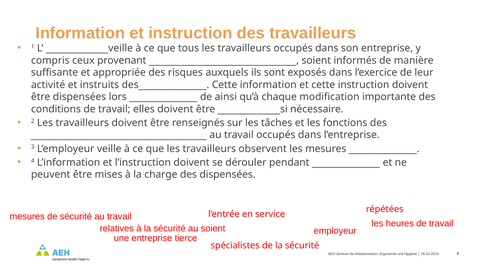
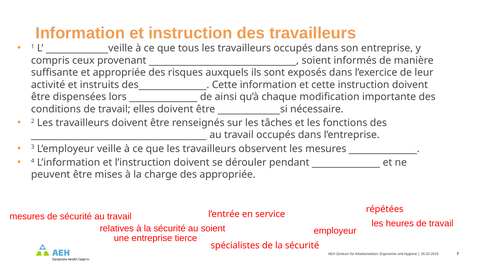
des dispensées: dispensées -> appropriée (228, 175)
